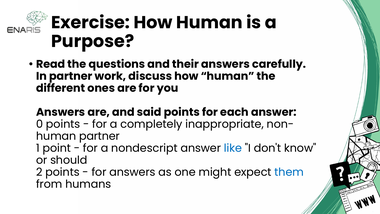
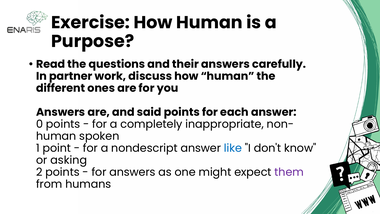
human partner: partner -> spoken (99, 136)
should: should -> asking (69, 160)
them colour: blue -> purple (289, 172)
